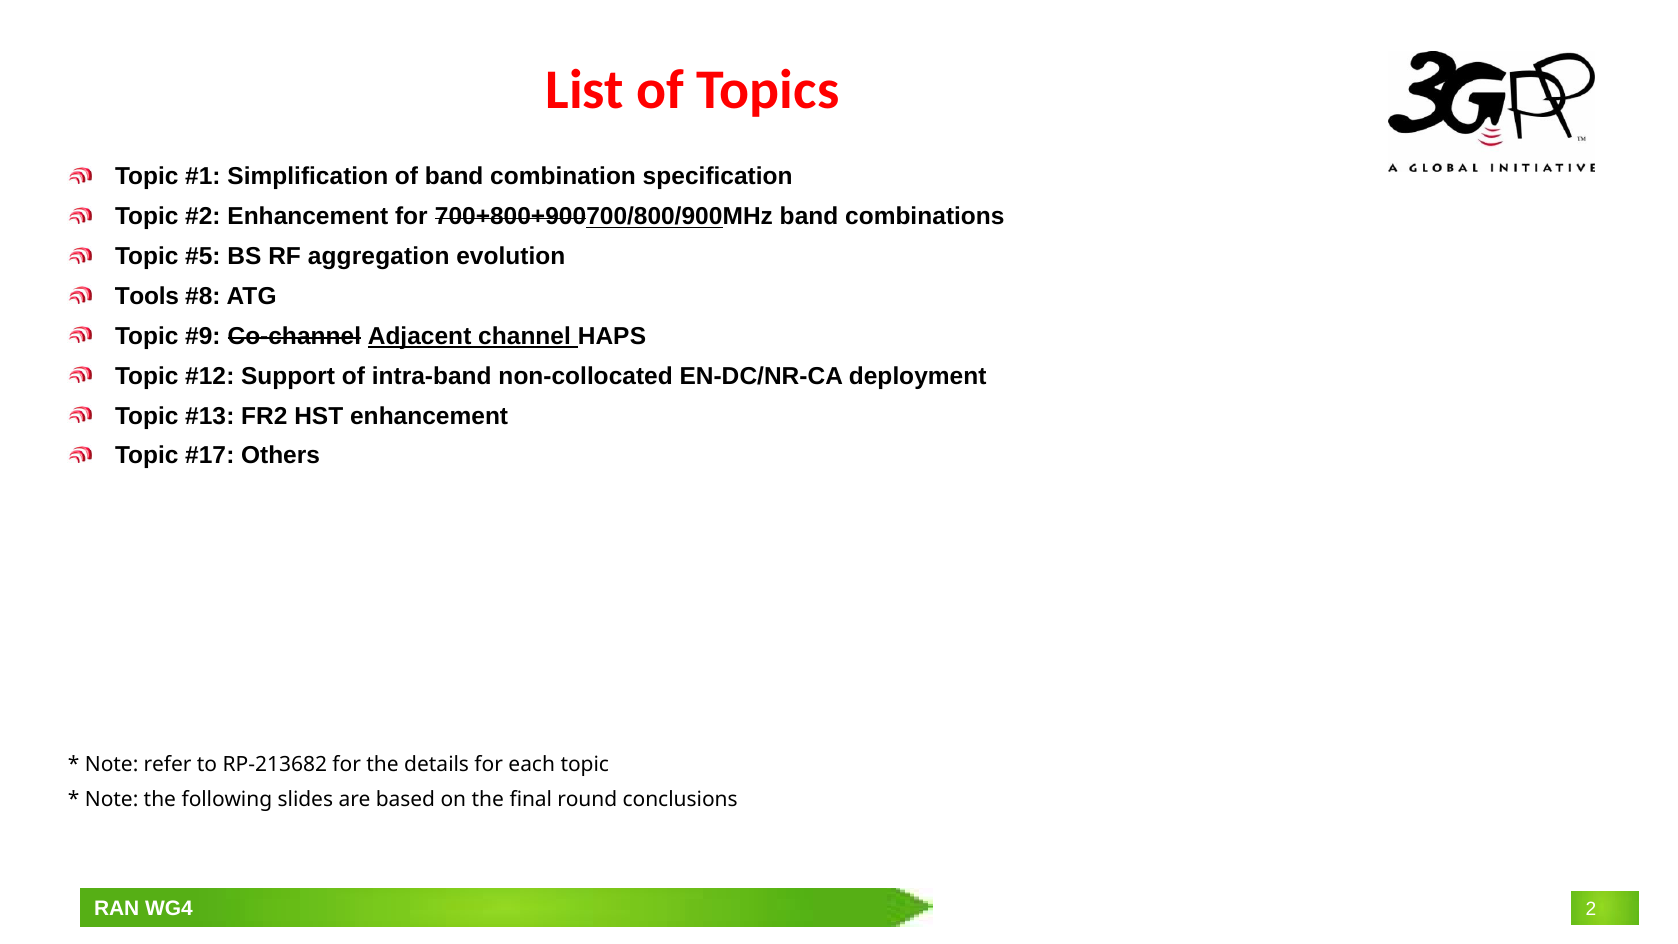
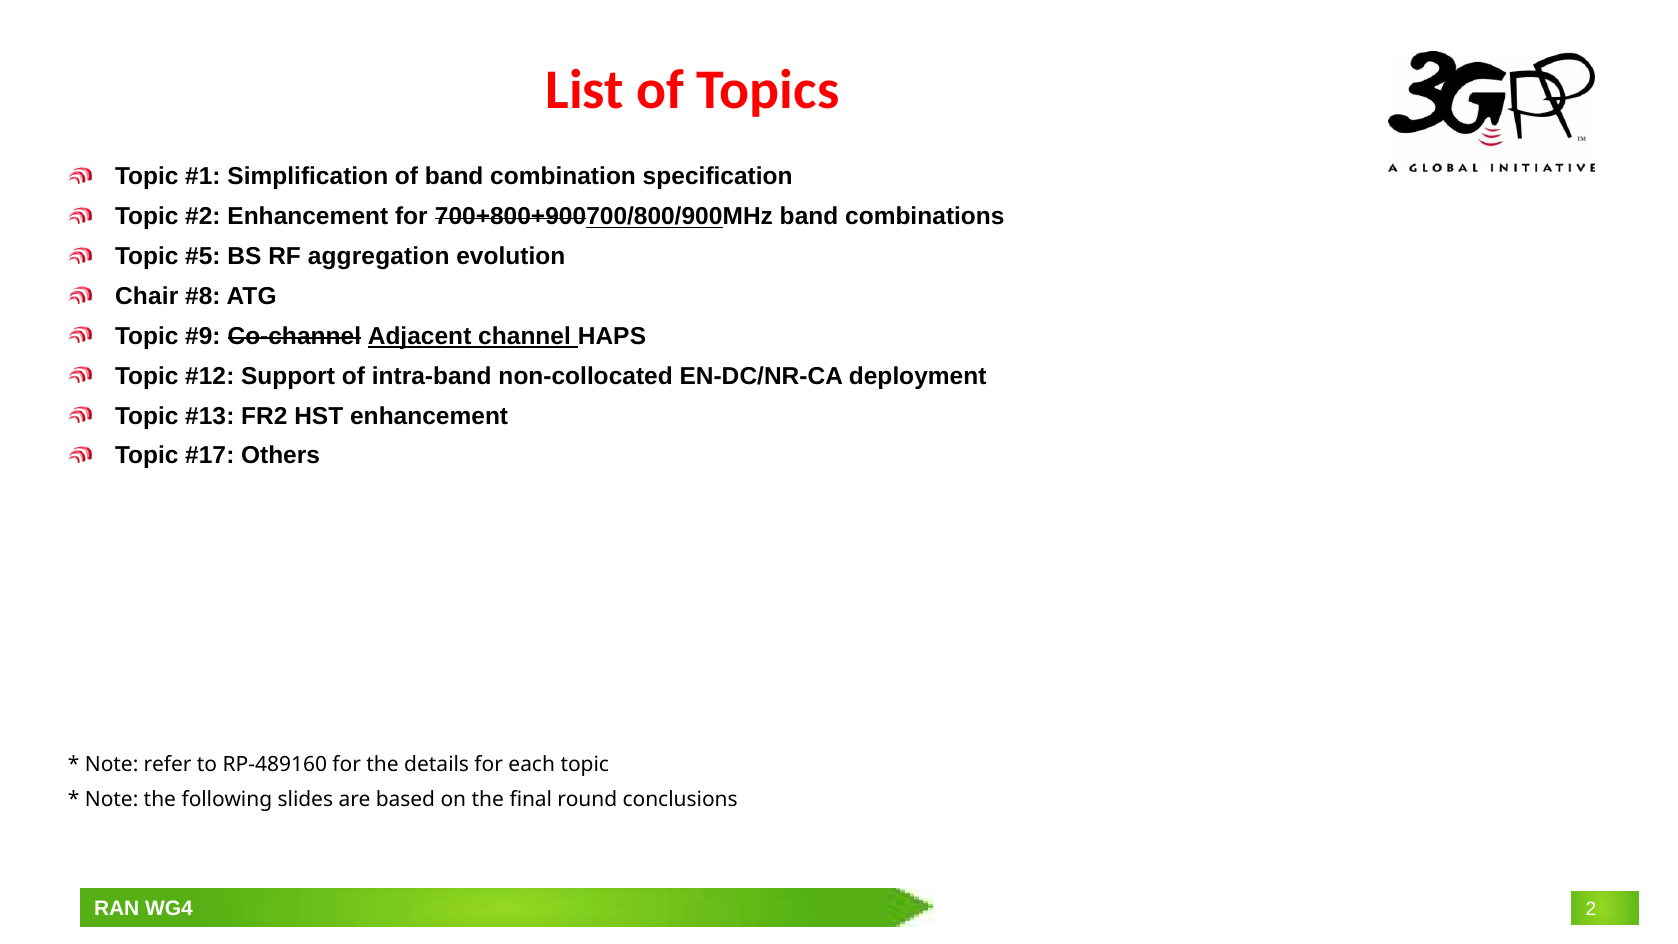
Tools: Tools -> Chair (147, 296)
RP-213682: RP-213682 -> RP-489160 (275, 764)
